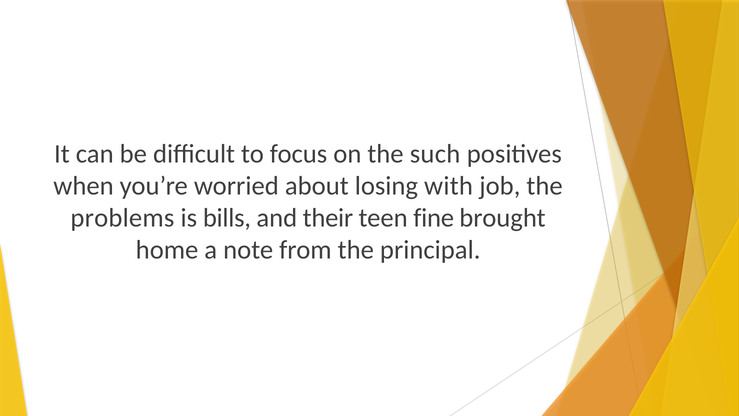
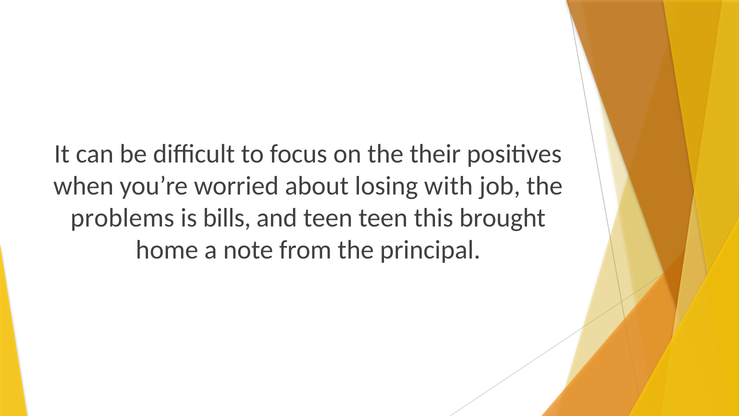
such: such -> their (435, 154)
and their: their -> teen (328, 218)
fine: fine -> this (434, 218)
